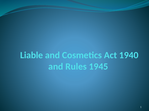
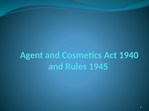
Liable: Liable -> Agent (32, 56)
